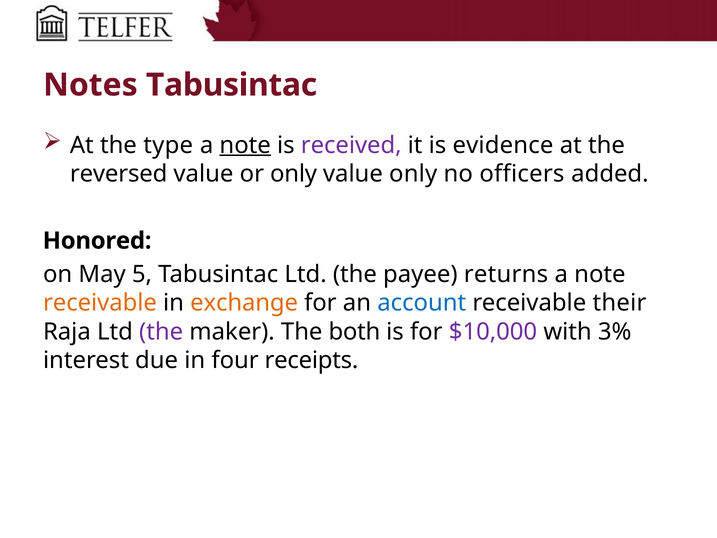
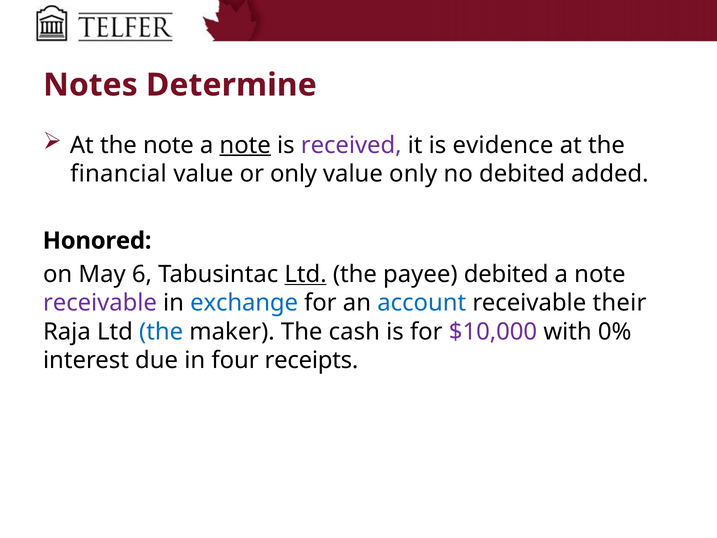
Notes Tabusintac: Tabusintac -> Determine (231, 85)
the type: type -> note (168, 145)
reversed: reversed -> financial (118, 174)
no officers: officers -> debited (522, 174)
5: 5 -> 6 (142, 274)
Ltd underline: none -> present (306, 274)
payee returns: returns -> debited (506, 274)
receivable colour: orange -> purple (100, 303)
exchange colour: orange -> blue (244, 303)
the colour: purple -> blue (161, 331)
both: both -> cash (354, 331)
3%: 3% -> 0% (615, 331)
